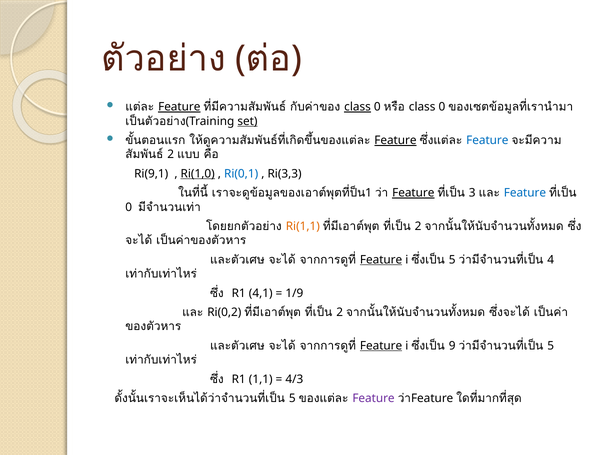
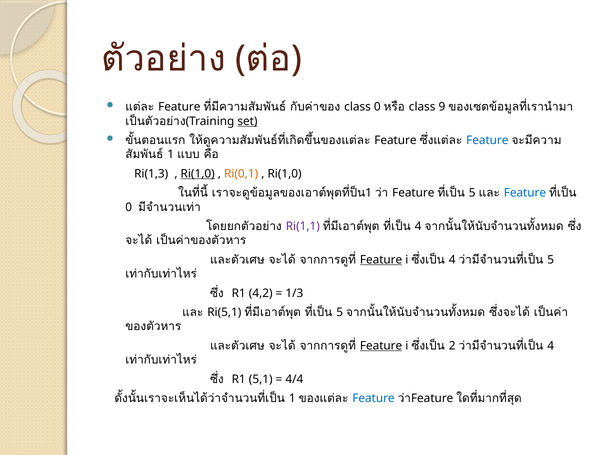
Feature underline: present -> none (179, 107)
class underline: present -> none (358, 107)
0: 0 -> 9 (442, 107)
Feature underline: present -> none (395, 140)
2: 2 -> 1 (171, 154)
Ri(9,1: Ri(9,1 -> Ri(1,3 (151, 174)
Ri(0,1 colour: blue -> orange (241, 174)
Ri(3,3: Ri(3,3 -> Ri(1,0 (285, 174)
Feature underline: present -> none (413, 193)
3: 3 -> 5 (472, 193)
Ri(1,1 colour: orange -> purple (303, 226)
2: 2 -> 4 (418, 226)
5: 5 -> 4 (452, 259)
4: 4 -> 5 (551, 259)
4,1: 4,1 -> 4,2 (261, 293)
1/9: 1/9 -> 1/3 (294, 293)
Ri(0,2: Ri(0,2 -> Ri(5,1 (224, 312)
2: 2 -> 5 (340, 312)
9: 9 -> 2 (452, 345)
5: 5 -> 4 (551, 345)
1,1: 1,1 -> 5,1 (261, 379)
4/3: 4/3 -> 4/4 (294, 379)
5: 5 -> 1 (292, 398)
Feature colour: purple -> blue (374, 398)
